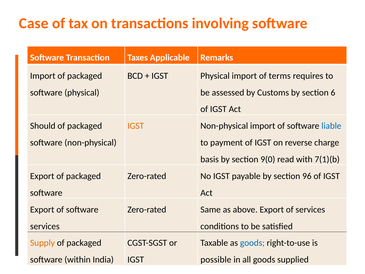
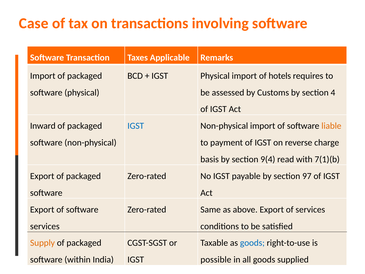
terms: terms -> hotels (280, 76)
6: 6 -> 4 (333, 92)
Should: Should -> Inward (43, 126)
IGST colour: orange -> blue (136, 126)
liable colour: blue -> orange (331, 126)
9(0: 9(0 -> 9(4 (268, 159)
96: 96 -> 97 (307, 176)
